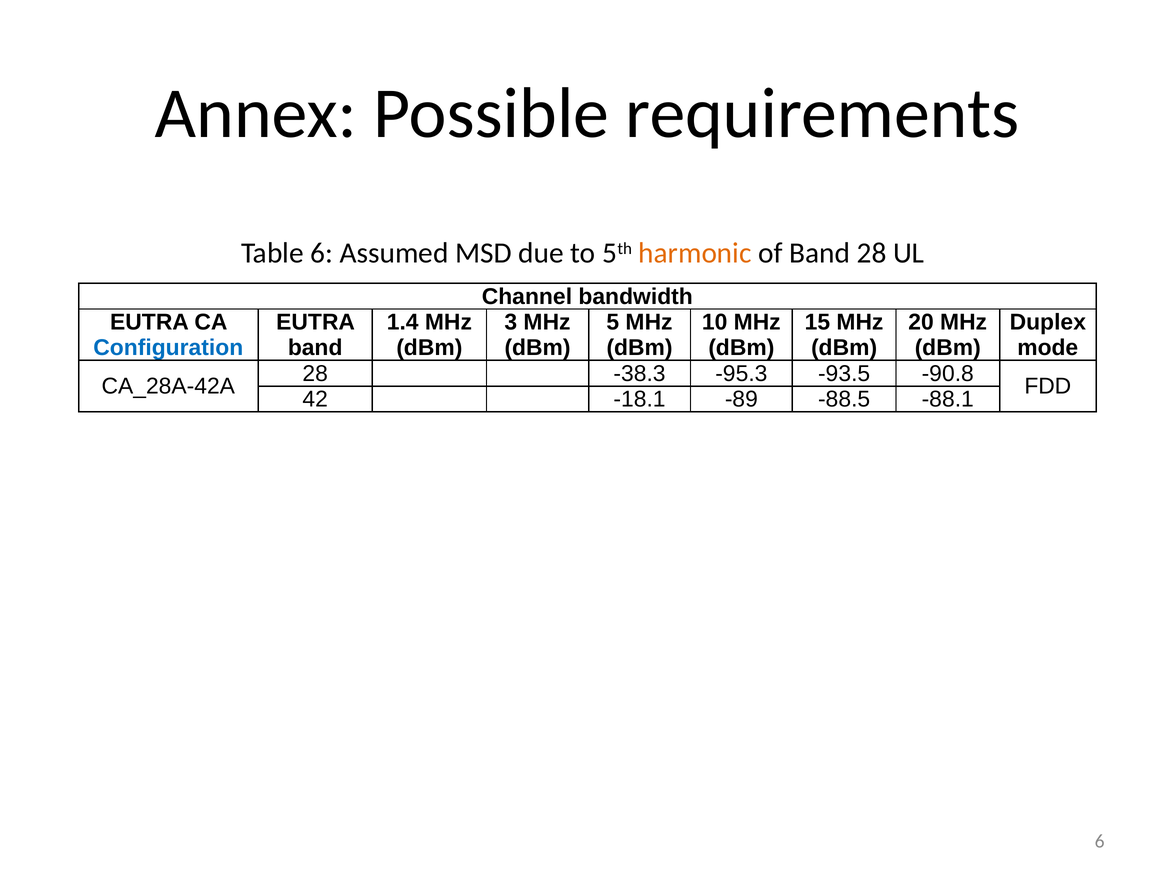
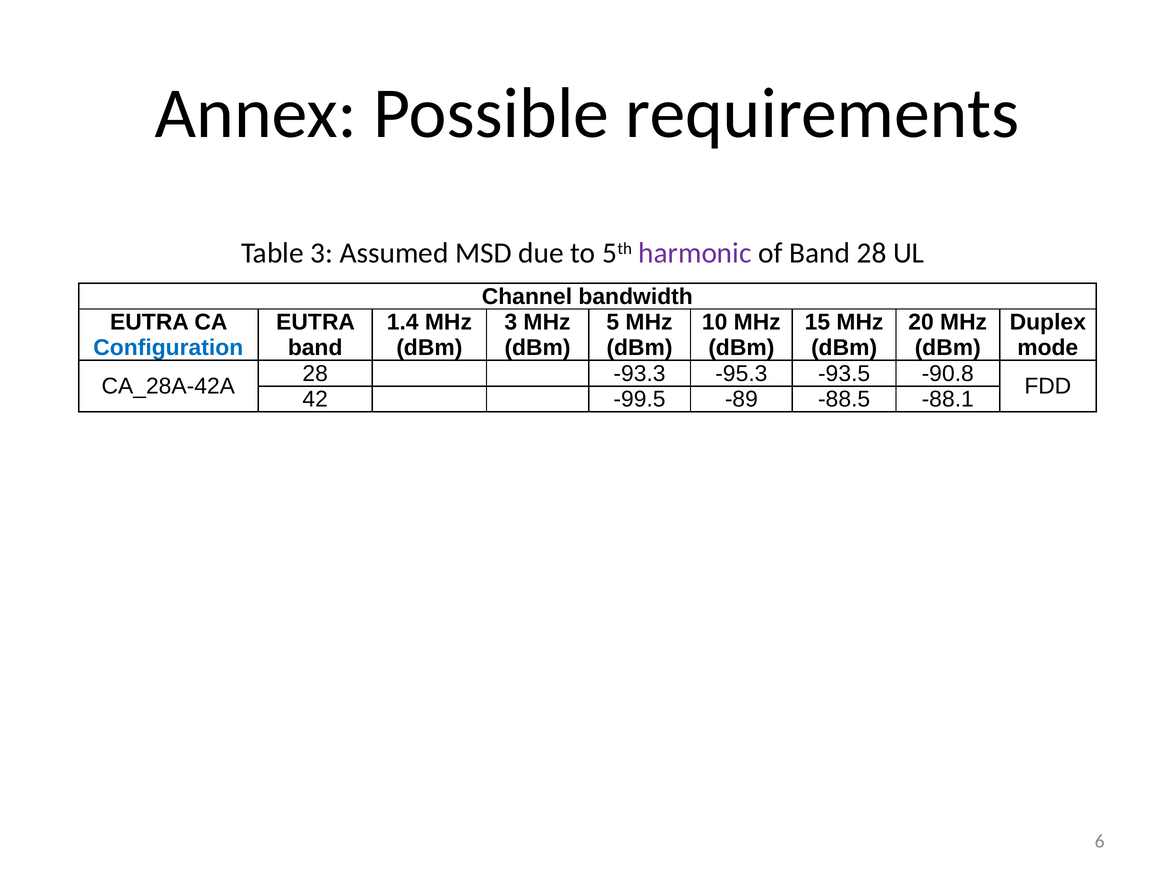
Table 6: 6 -> 3 (322, 253)
harmonic colour: orange -> purple (695, 253)
-38.3: -38.3 -> -93.3 (640, 374)
-18.1: -18.1 -> -99.5 (640, 399)
